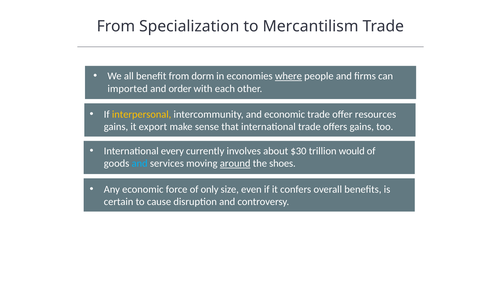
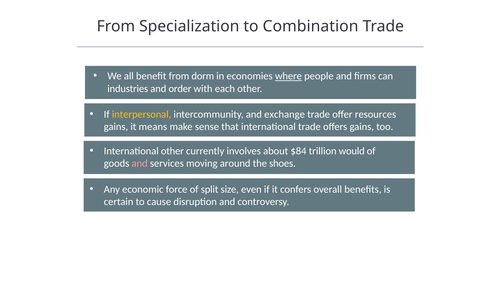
Mercantilism: Mercantilism -> Combination (311, 26)
imported: imported -> industries (128, 89)
and economic: economic -> exchange (285, 114)
export: export -> means (153, 127)
International every: every -> other (172, 151)
$30: $30 -> $84 (298, 151)
and colour: light blue -> pink (140, 163)
around underline: present -> none (235, 163)
only: only -> split (210, 189)
